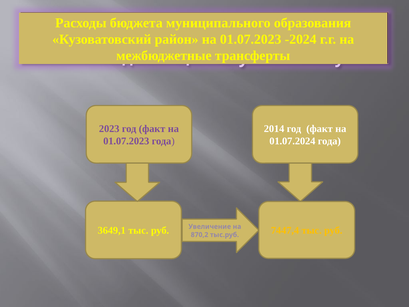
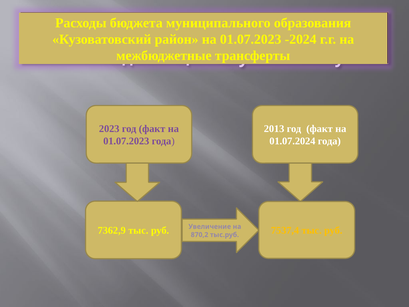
2014: 2014 -> 2013 (274, 129)
3649,1: 3649,1 -> 7362,9 (112, 230)
7447,4: 7447,4 -> 7537,4 (285, 230)
